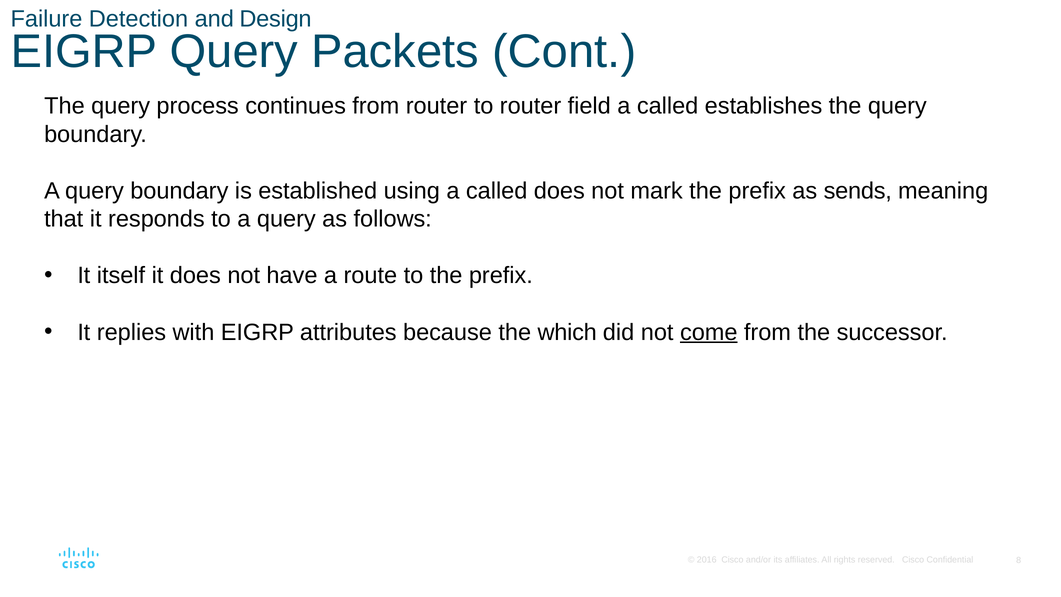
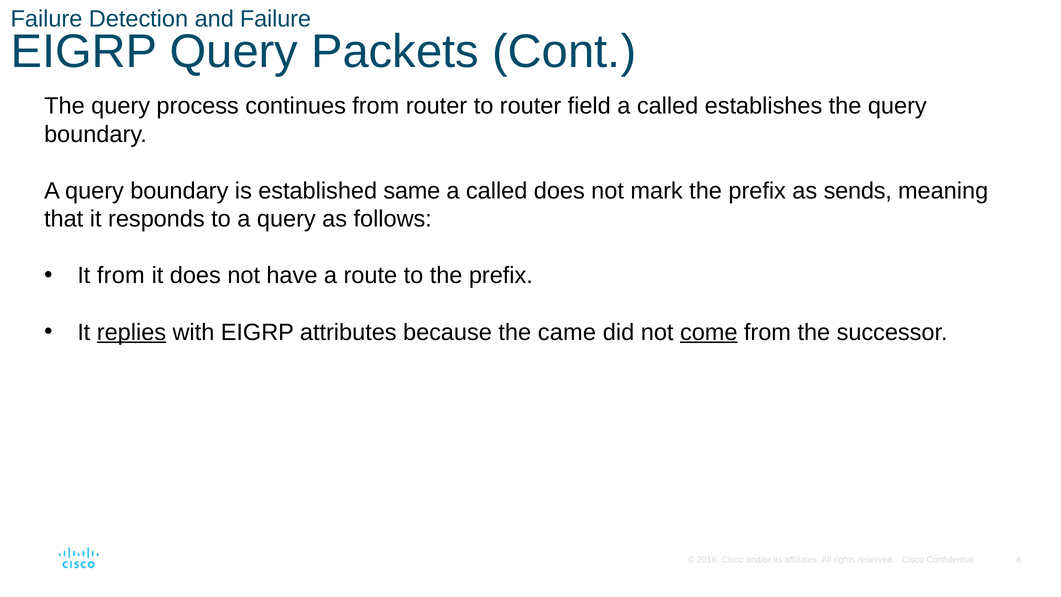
and Design: Design -> Failure (275, 19)
using: using -> same (412, 191)
It itself: itself -> from (121, 276)
replies underline: none -> present (131, 332)
which: which -> came (567, 332)
